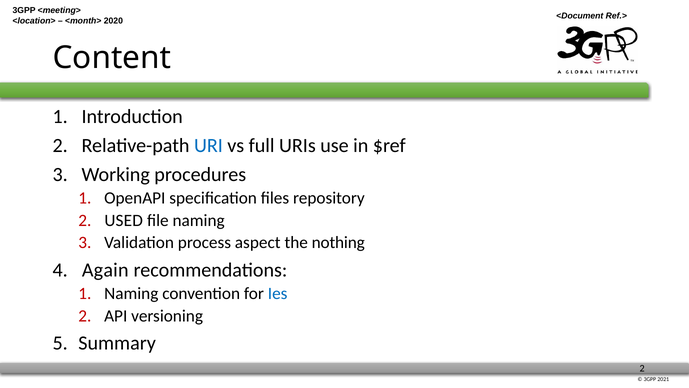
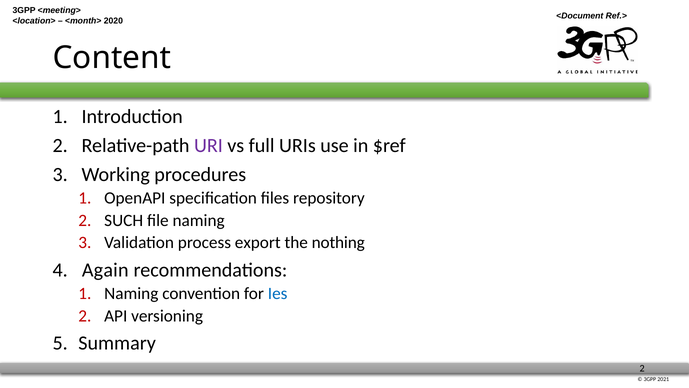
URI colour: blue -> purple (208, 145)
USED: USED -> SUCH (124, 220)
aspect: aspect -> export (258, 242)
